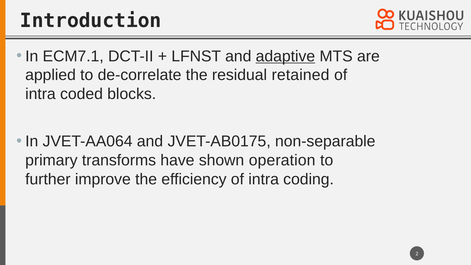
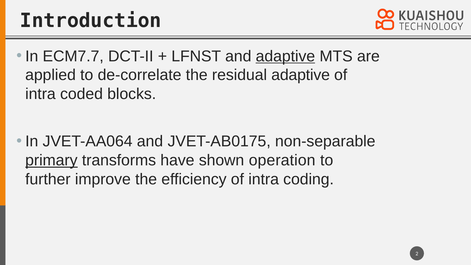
ECM7.1: ECM7.1 -> ECM7.7 (73, 56)
residual retained: retained -> adaptive (301, 75)
primary underline: none -> present (51, 160)
